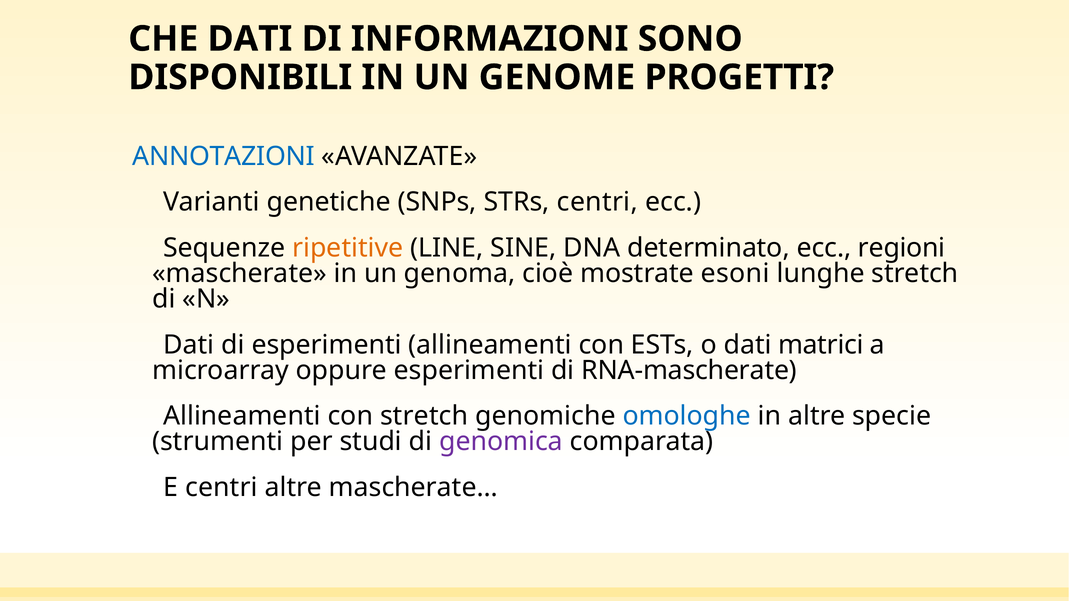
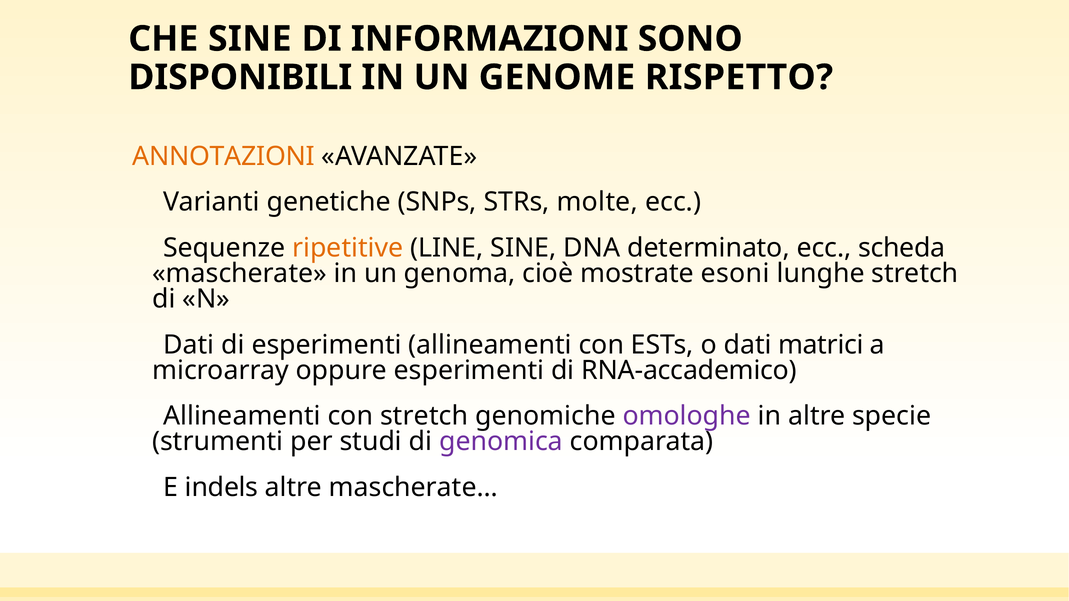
CHE DATI: DATI -> SINE (250, 39)
PROGETTI: PROGETTI -> RISPETTO (739, 77)
ANNOTAZIONI colour: blue -> orange (224, 156)
STRs centri: centri -> molte (597, 202)
regioni: regioni -> scheda (902, 248)
RNA-mascherate: RNA-mascherate -> RNA-accademico (689, 371)
omologhe colour: blue -> purple (687, 416)
centri: centri -> indels (222, 488)
